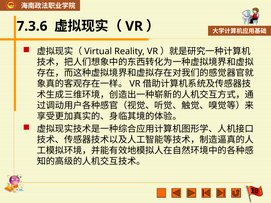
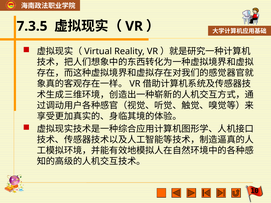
7.3.6: 7.3.6 -> 7.3.5 (32, 26)
